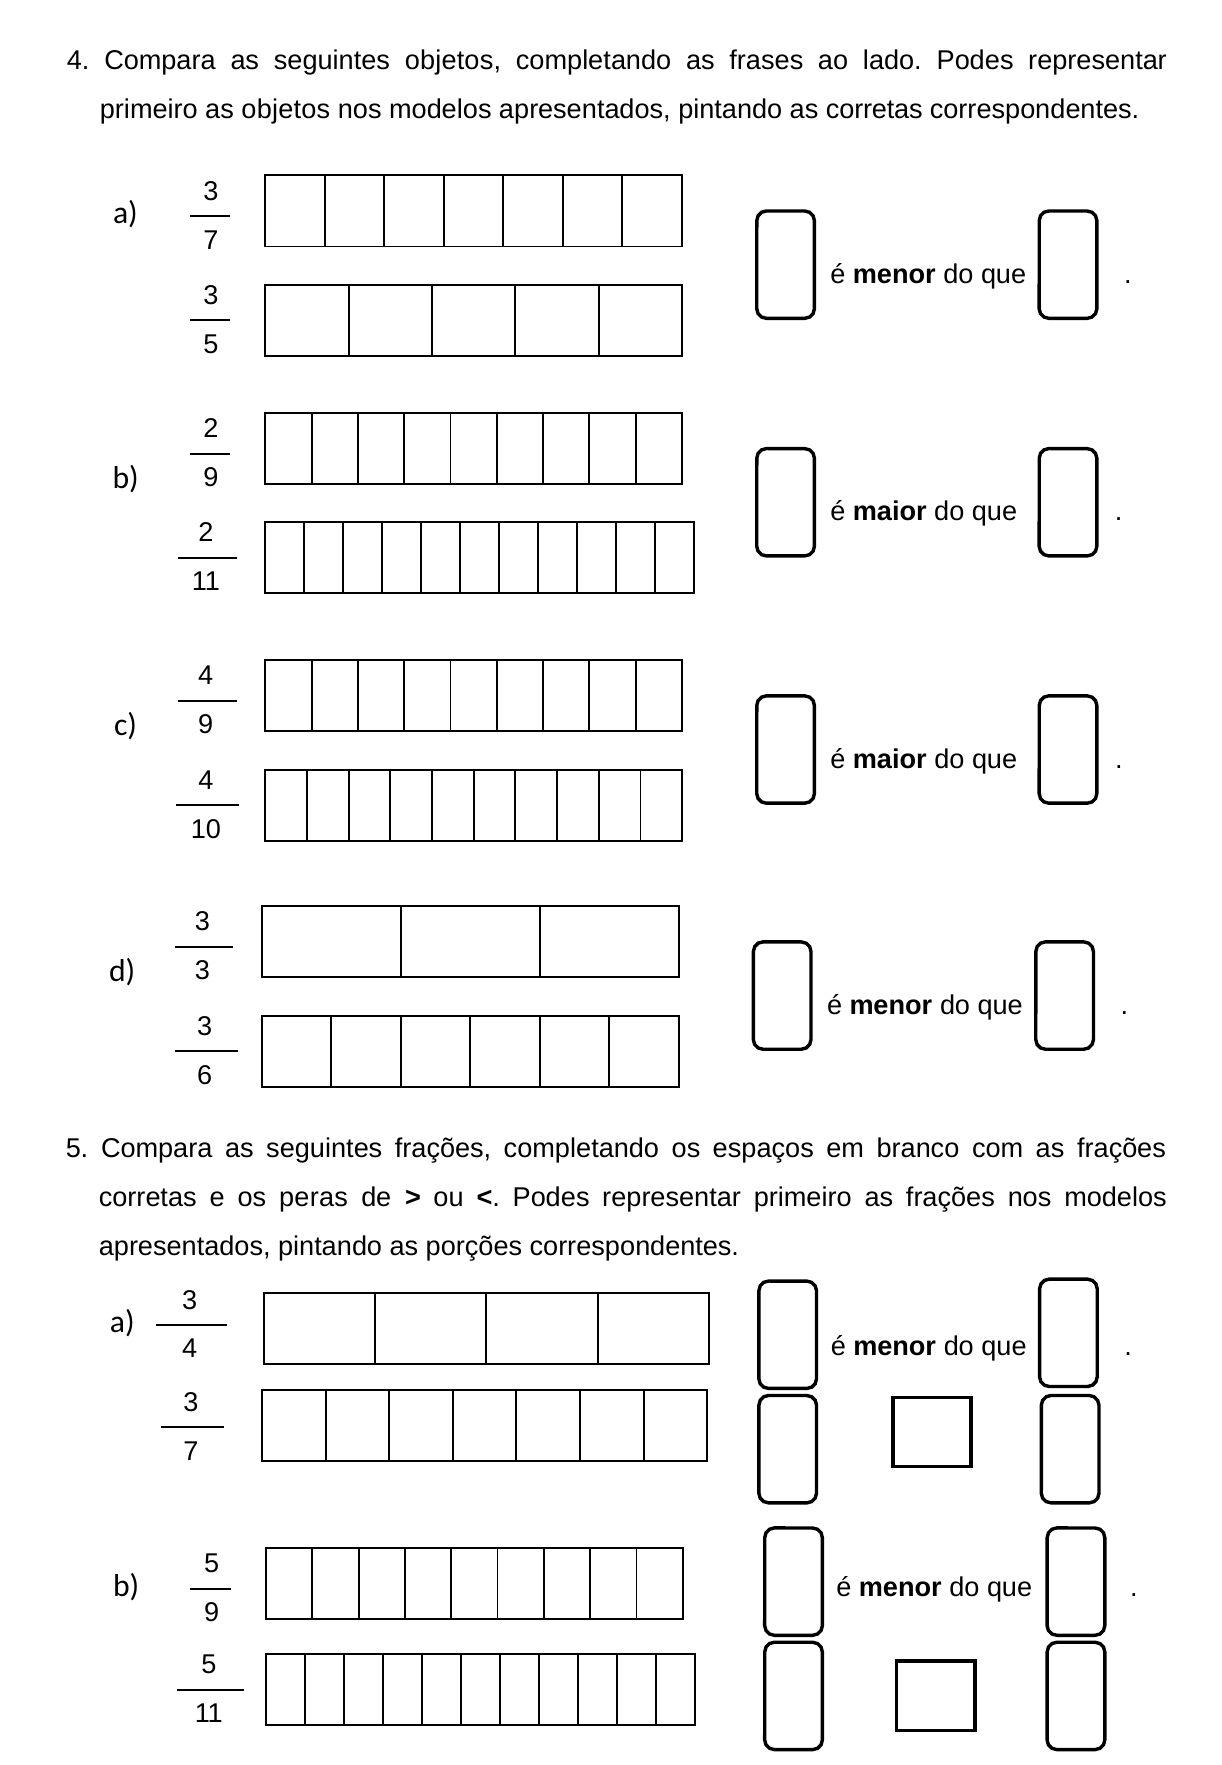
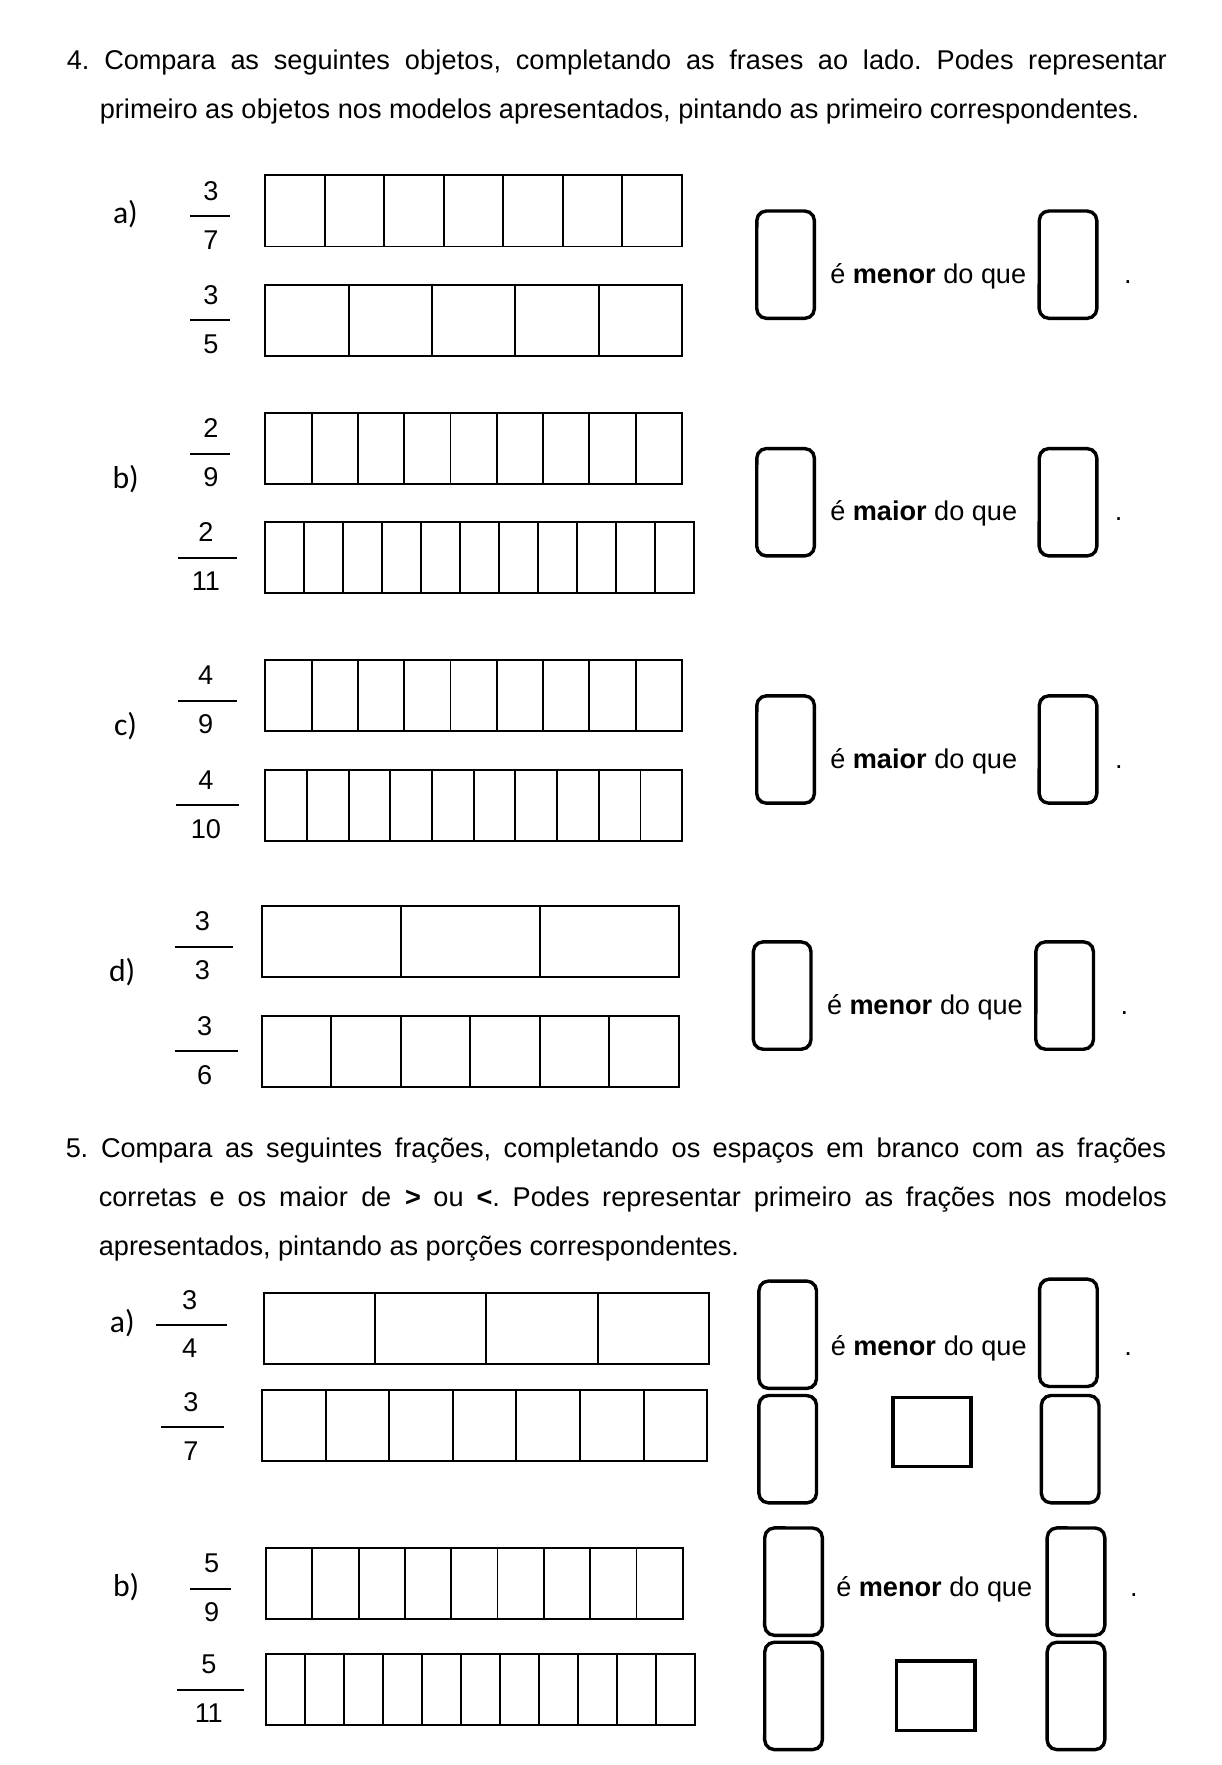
as corretas: corretas -> primeiro (874, 109)
os peras: peras -> maior (314, 1197)
